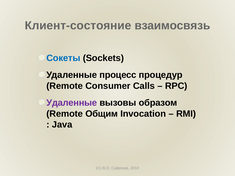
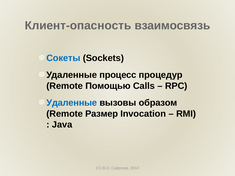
Клиент-состояние: Клиент-состояние -> Клиент-опасность (78, 26)
Consumer: Consumer -> Помощью (108, 86)
Удаленные colour: purple -> blue (72, 103)
Общим: Общим -> Размер (102, 114)
